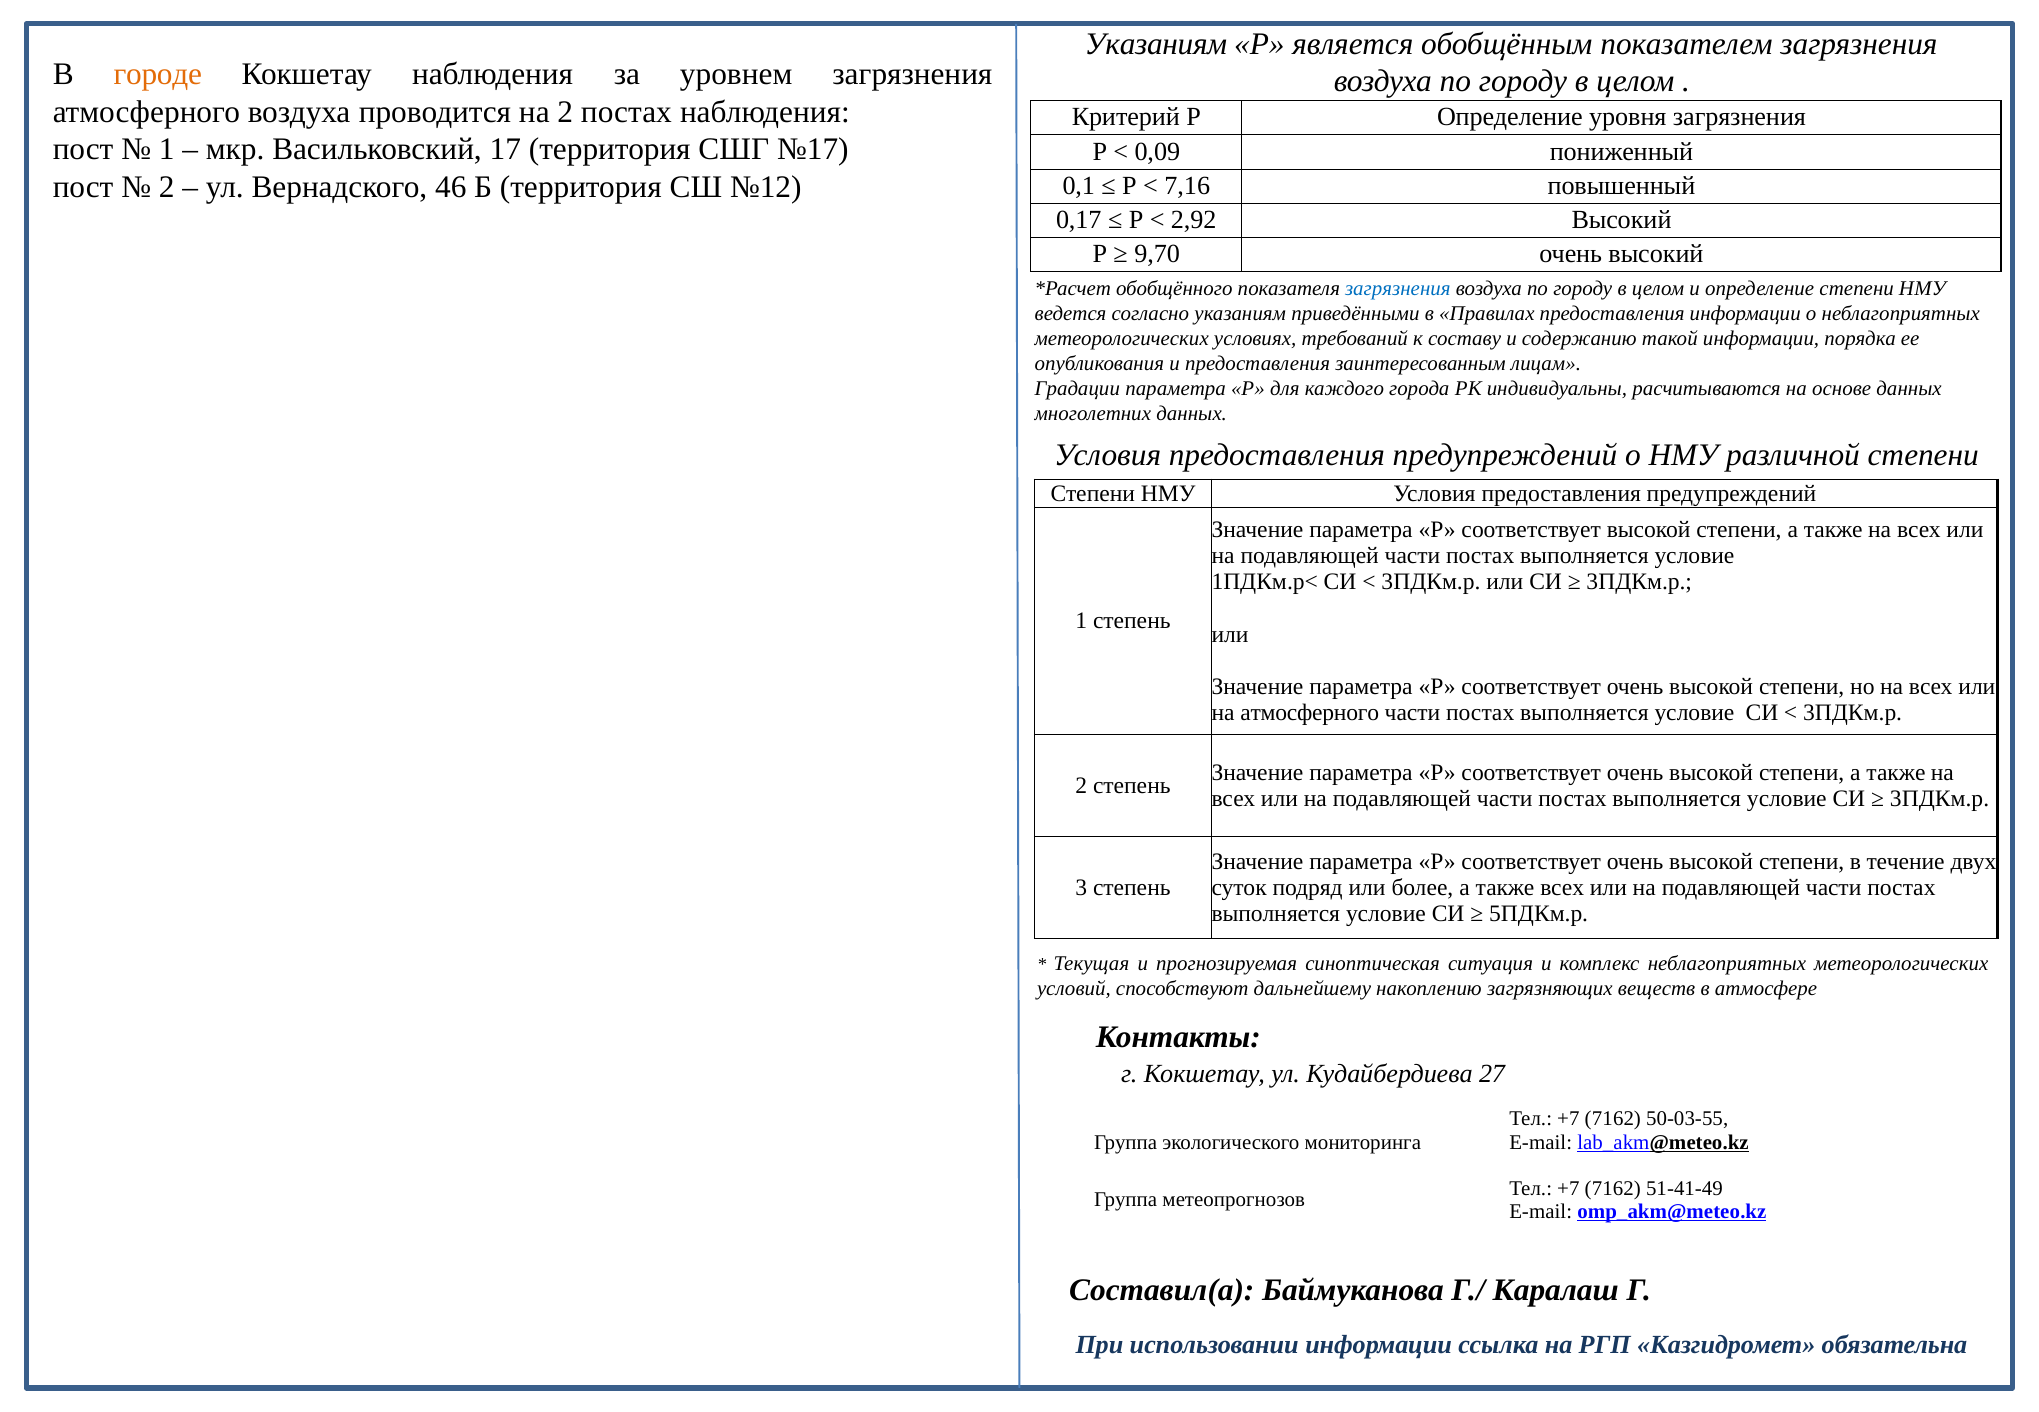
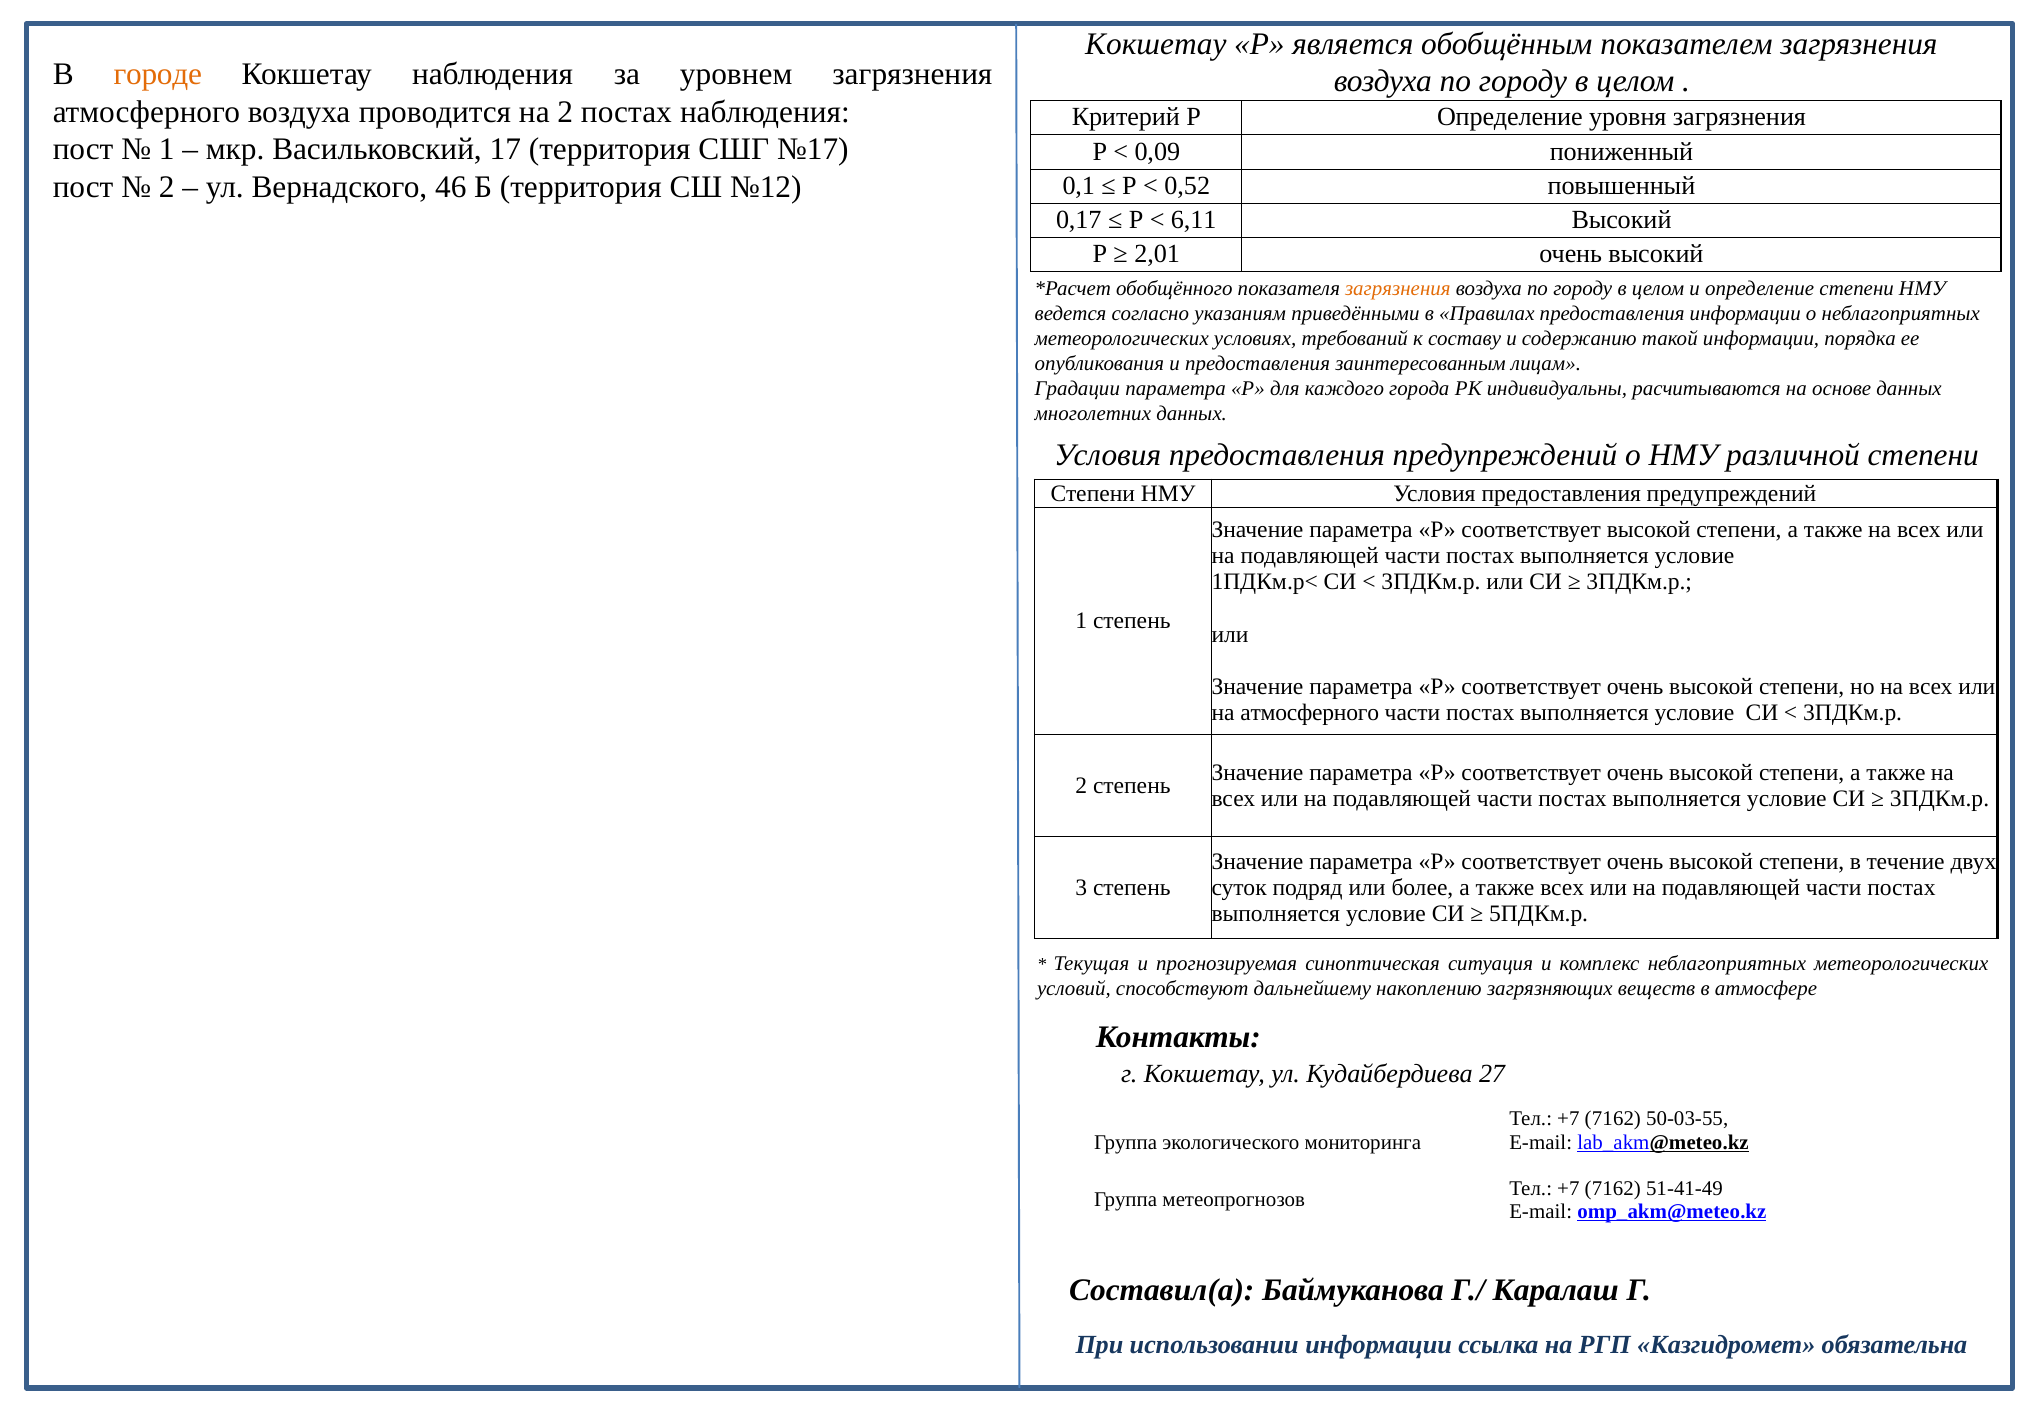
Указаниям: Указаниям -> Кокшетау (1156, 44)
7,16: 7,16 -> 0,52 (1187, 186)
2,92: 2,92 -> 6,11 (1194, 220)
9,70: 9,70 -> 2,01 (1157, 254)
загрязнения colour: blue -> orange (1398, 288)
